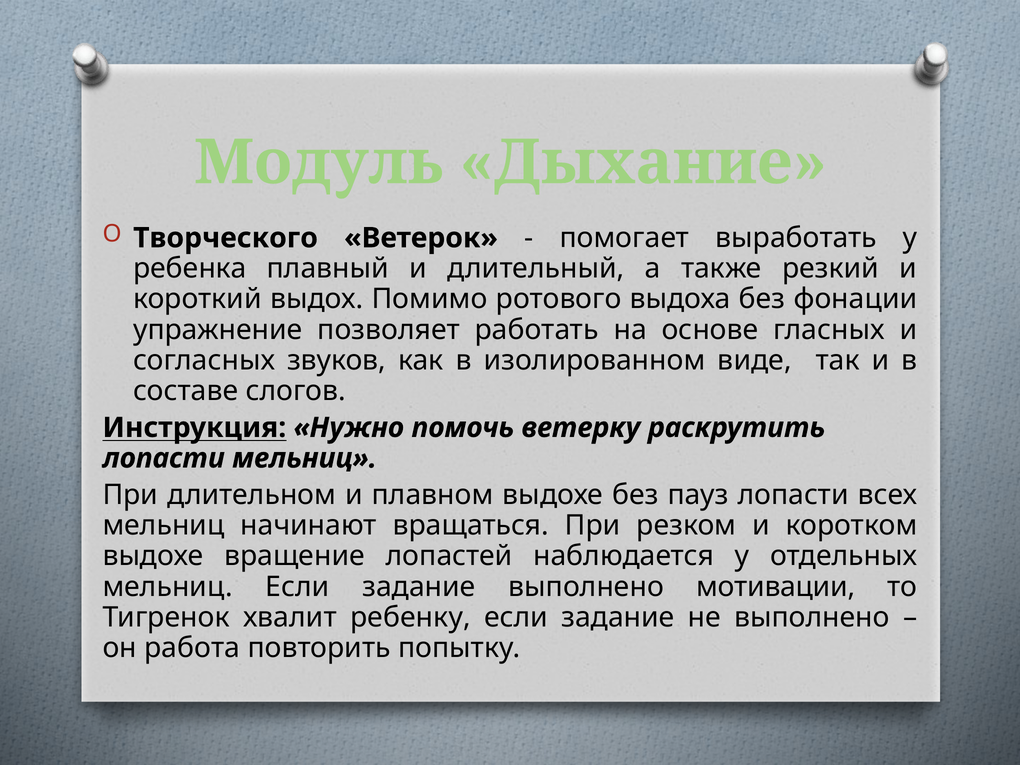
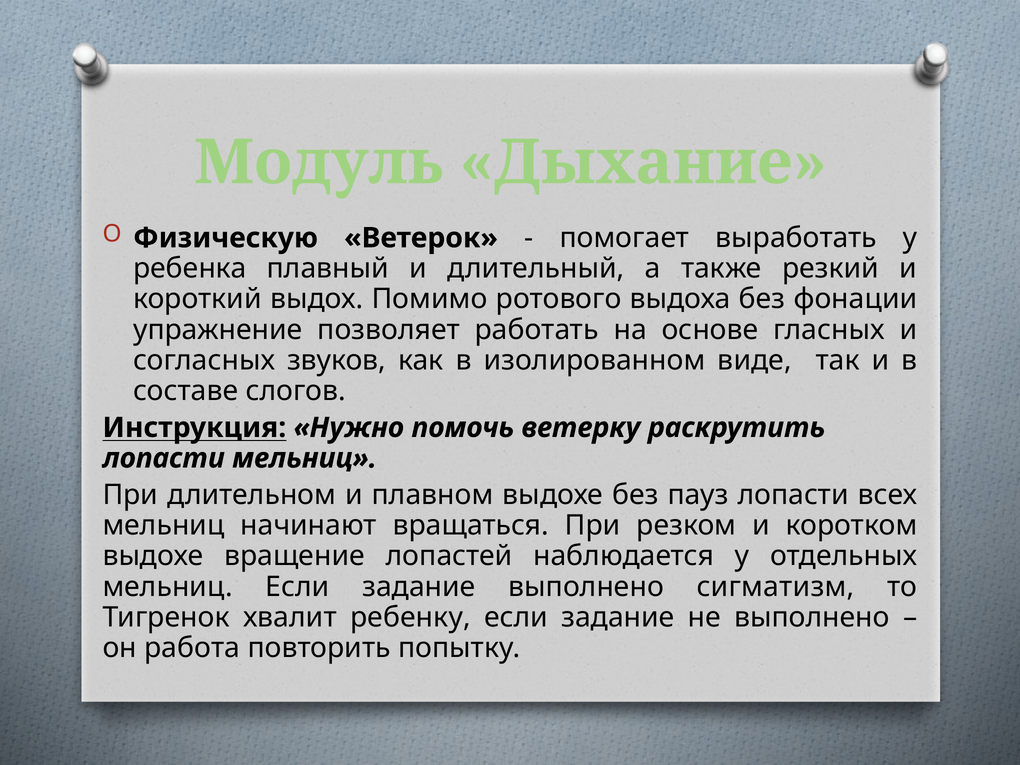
Творческого: Творческого -> Физическую (226, 238)
мотивации: мотивации -> сигматизм (776, 587)
